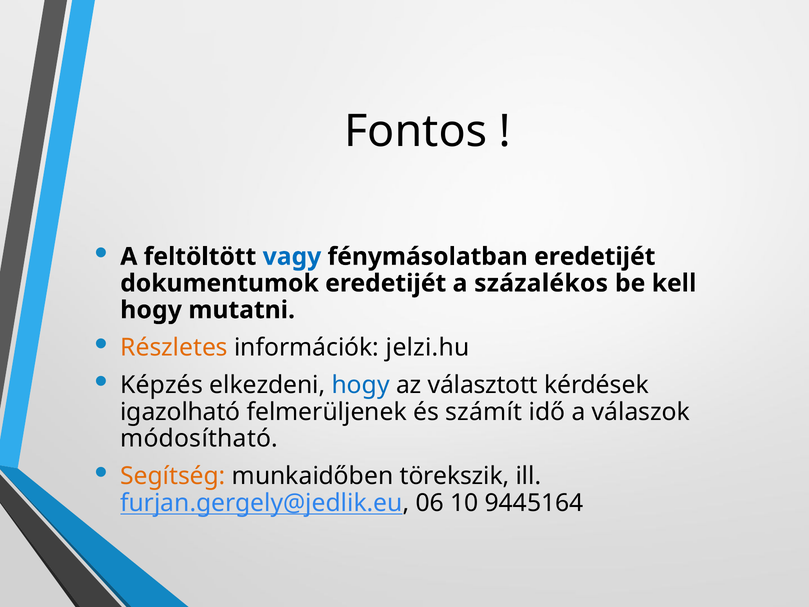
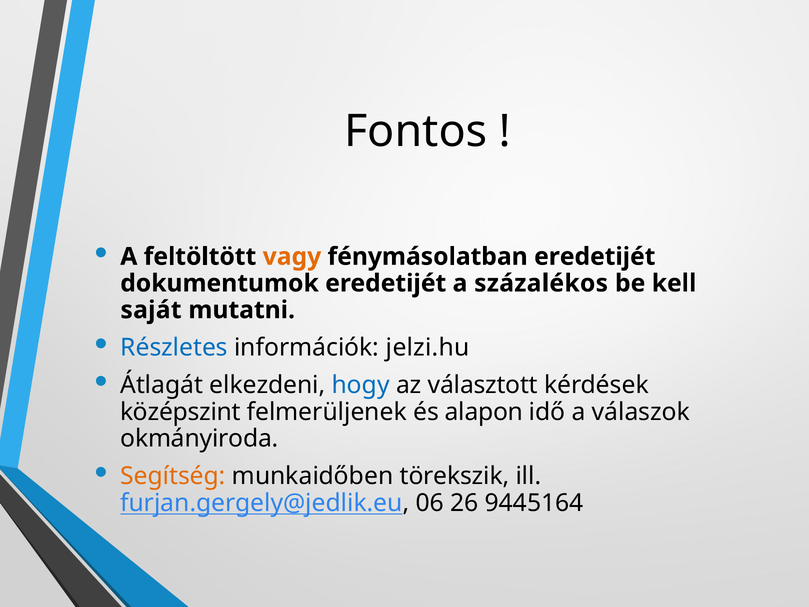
vagy colour: blue -> orange (292, 257)
hogy: hogy -> saját (151, 310)
Részletes colour: orange -> blue (174, 347)
Képzés: Képzés -> Átlagát (162, 385)
igazolható: igazolható -> középszint (180, 412)
számít: számít -> alapon (484, 412)
módosítható: módosítható -> okmányiroda (199, 438)
10: 10 -> 26 (464, 503)
